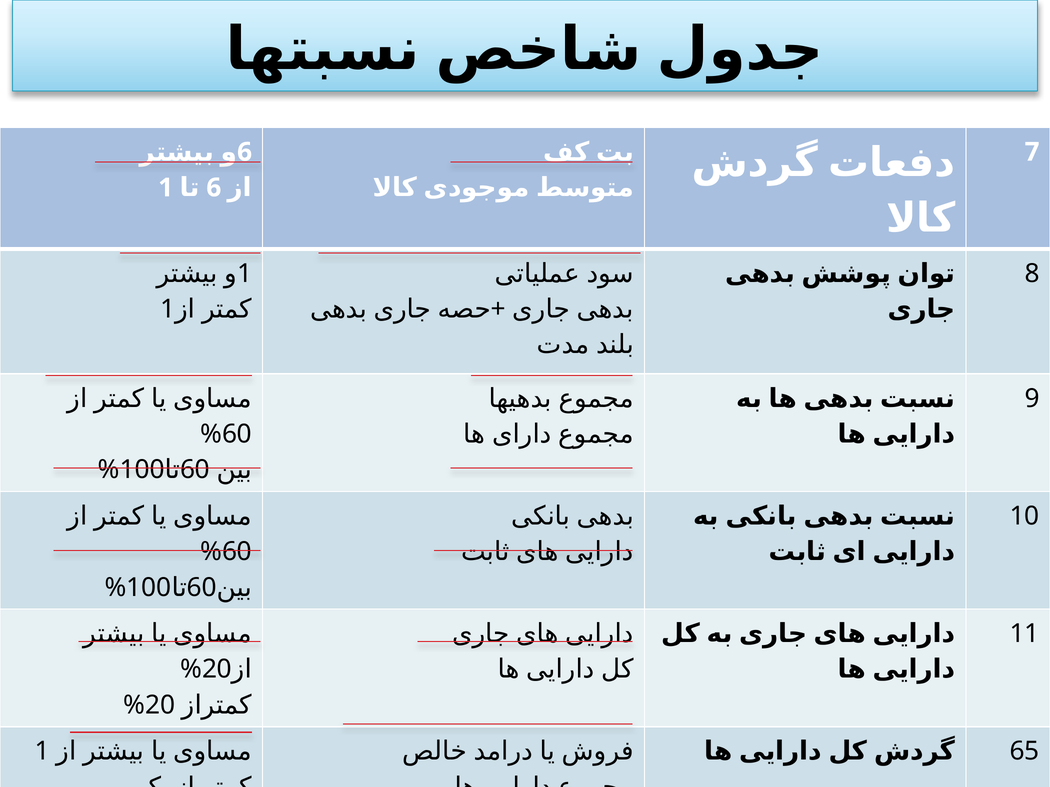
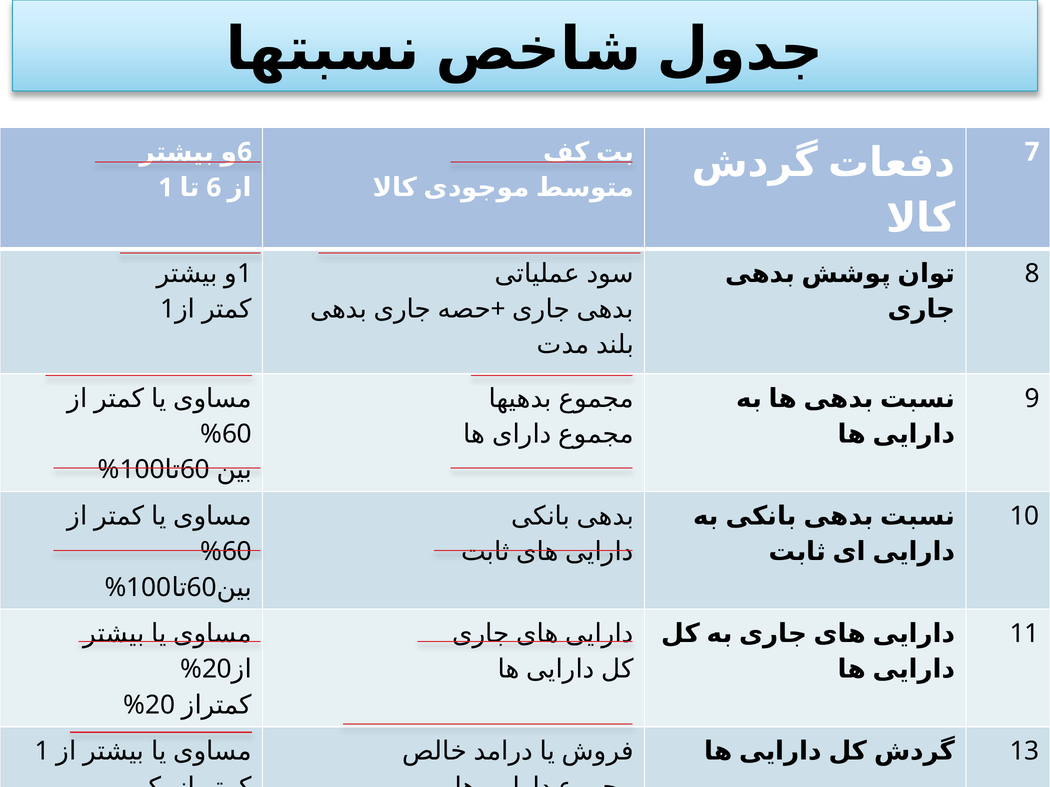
65: 65 -> 13 (1025, 752)
